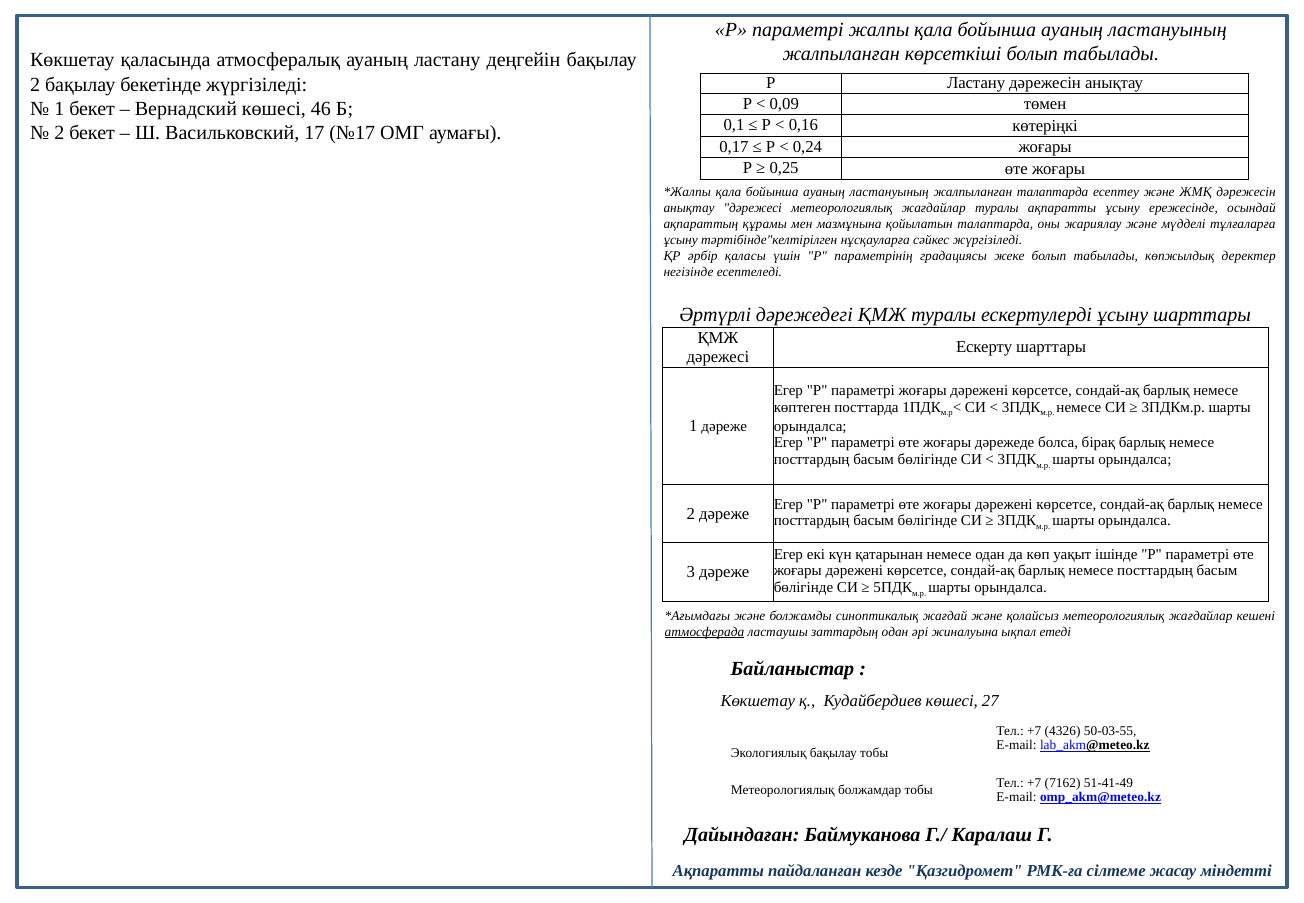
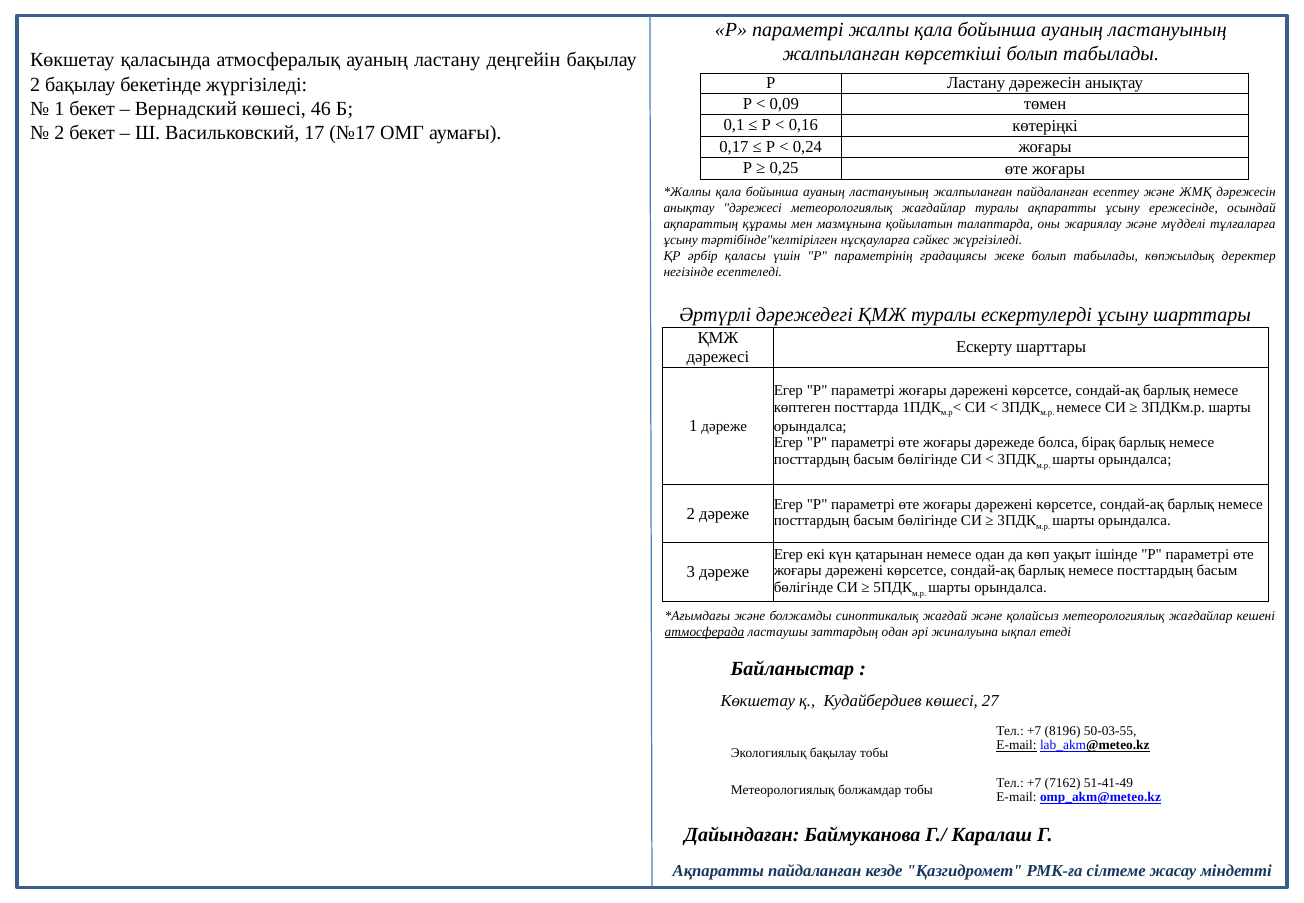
жалпыланған талаптарда: талаптарда -> пайдаланған (1053, 192)
4326: 4326 -> 8196 (1063, 730)
E-mail underline: none -> present (1017, 745)
